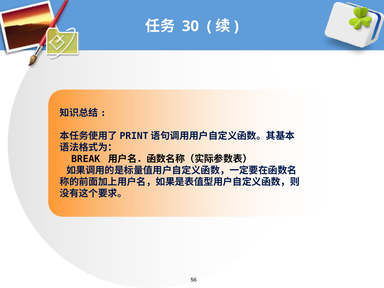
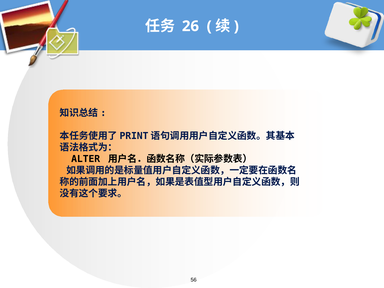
30: 30 -> 26 (190, 26)
BREAK: BREAK -> ALTER (86, 159)
